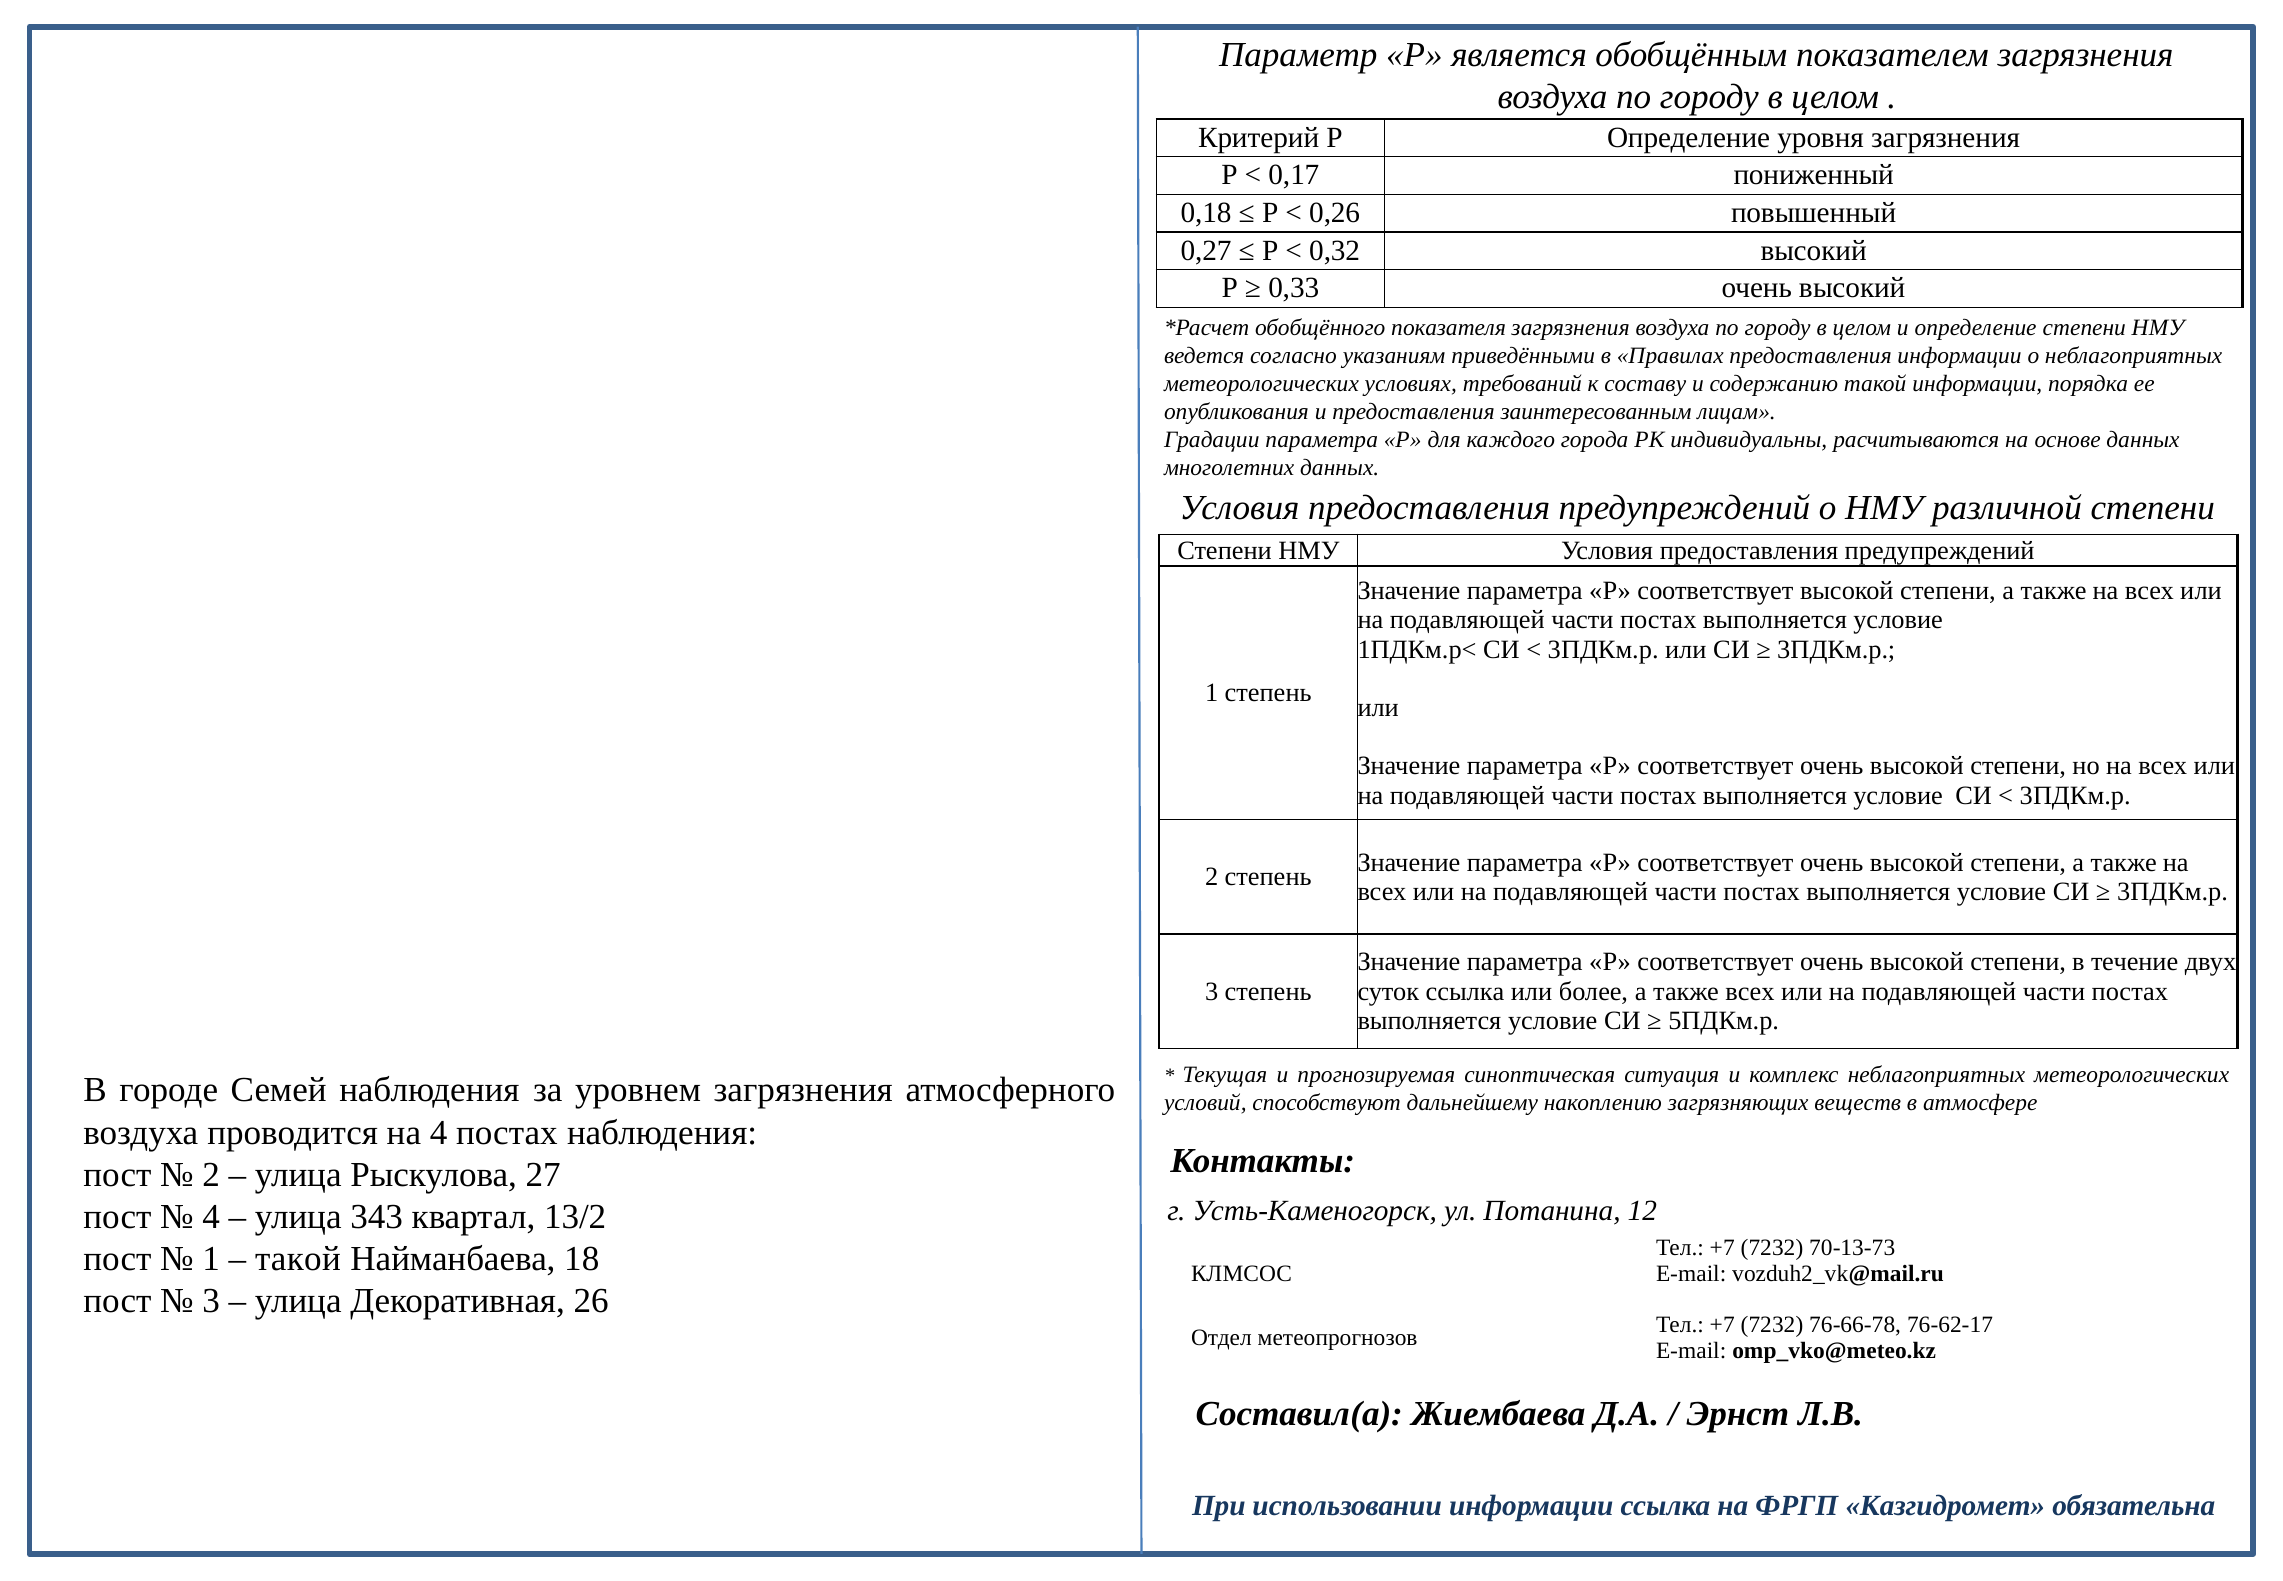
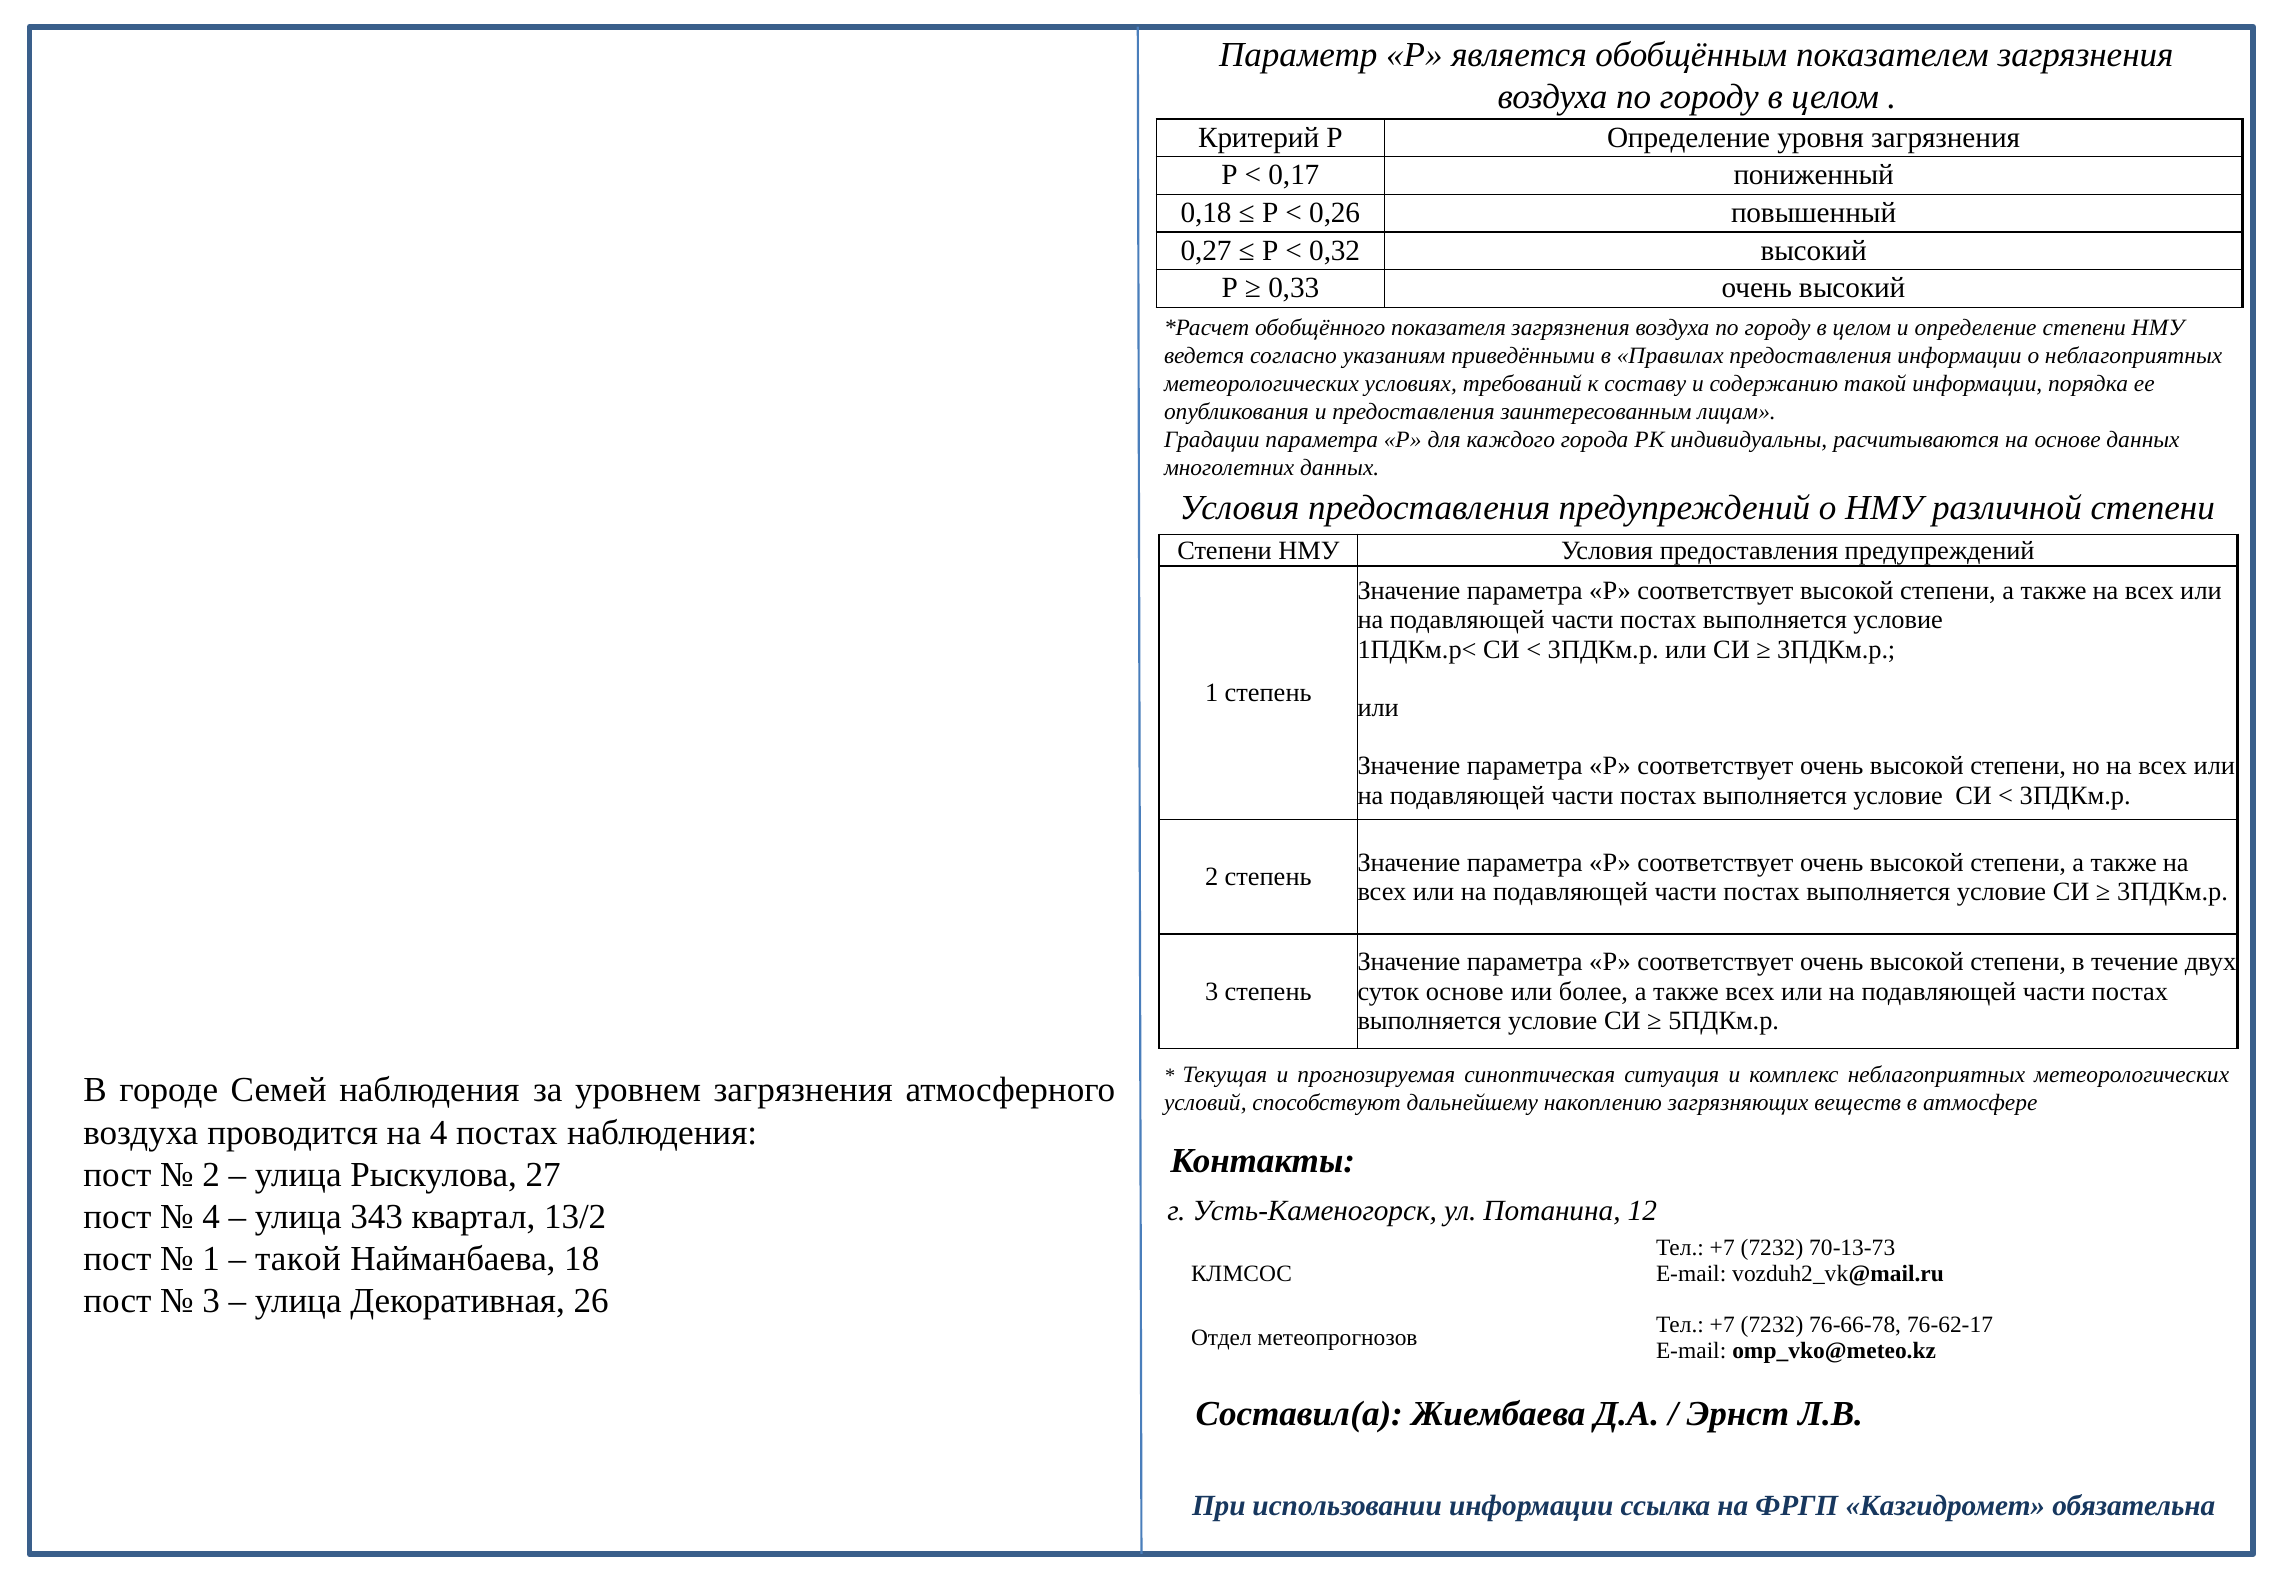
суток ссылка: ссылка -> основе (1465, 991)
